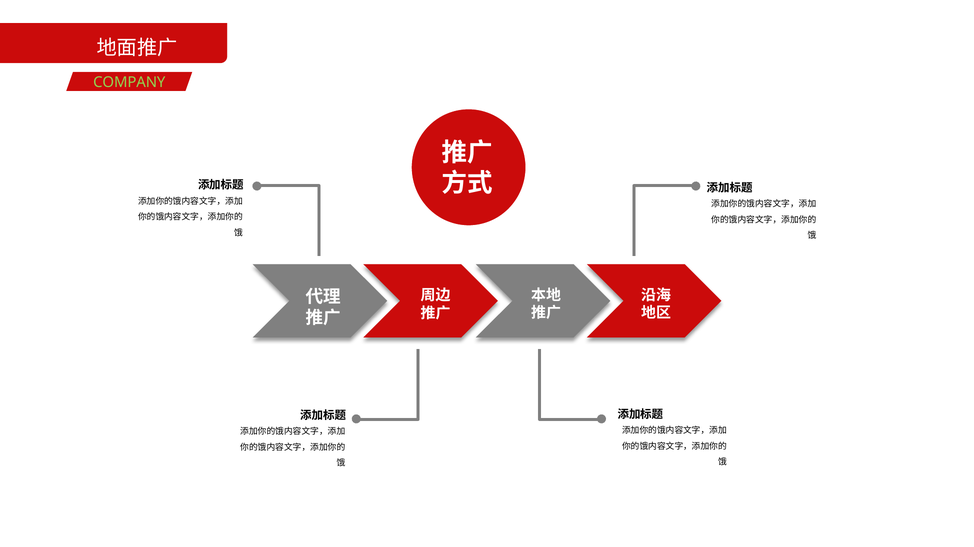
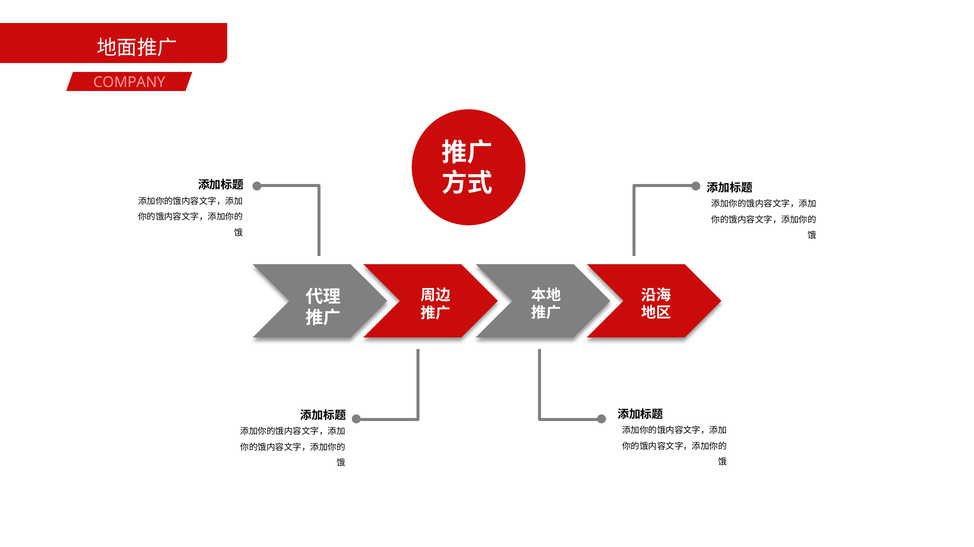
COMPANY colour: light green -> pink (129, 83)
